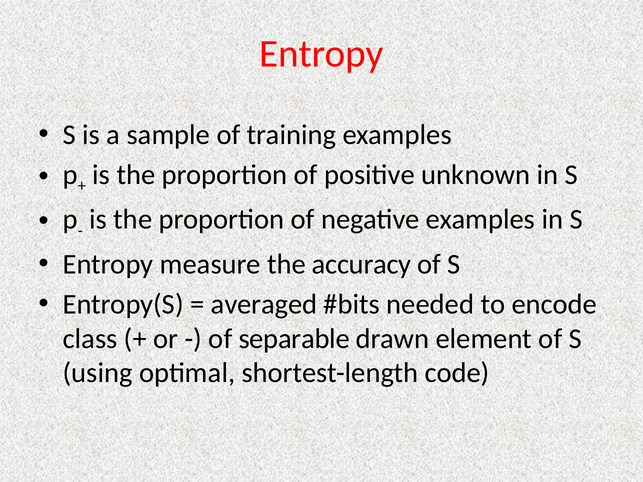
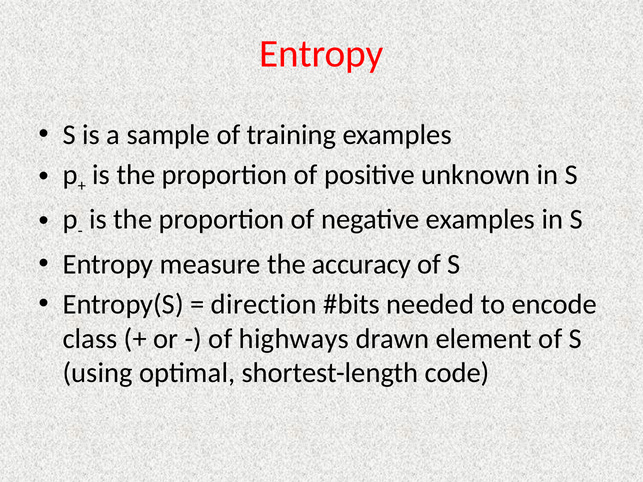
averaged: averaged -> direction (264, 304)
separable: separable -> highways (294, 339)
